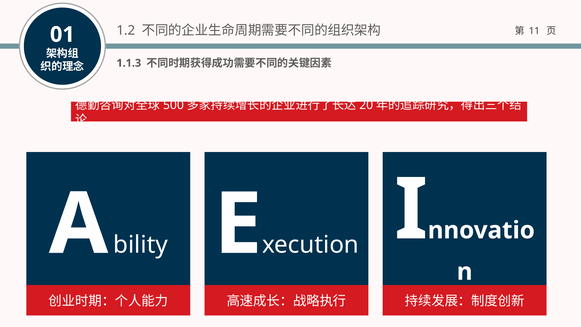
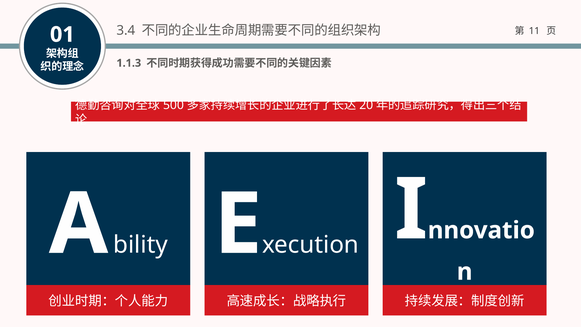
1.2: 1.2 -> 3.4 (126, 30)
